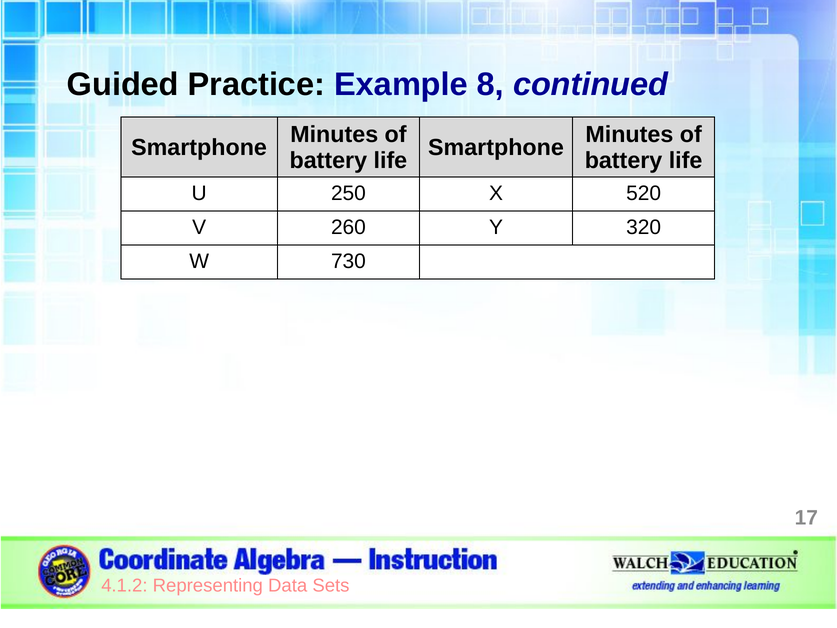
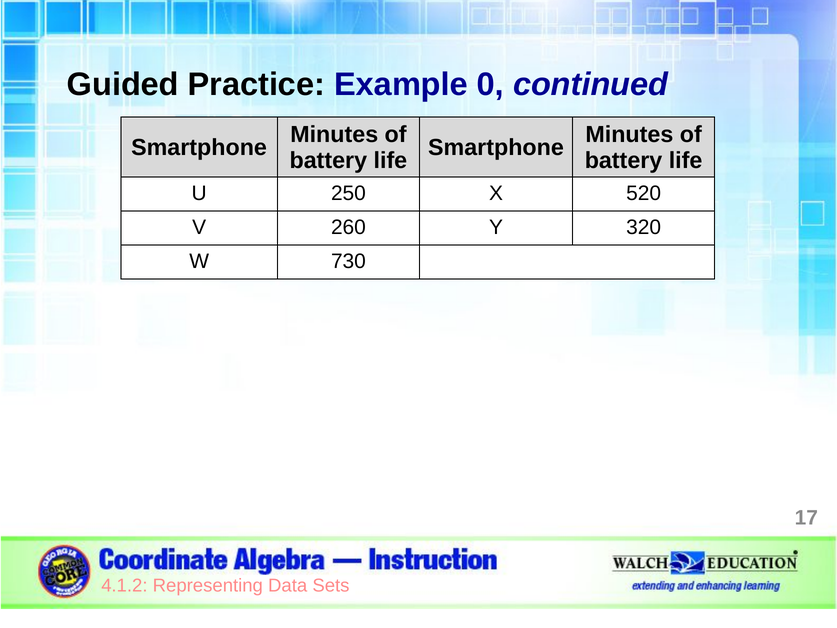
8: 8 -> 0 (490, 85)
